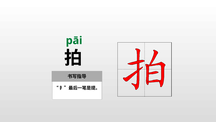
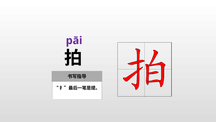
pāi colour: green -> purple (74, 40)
